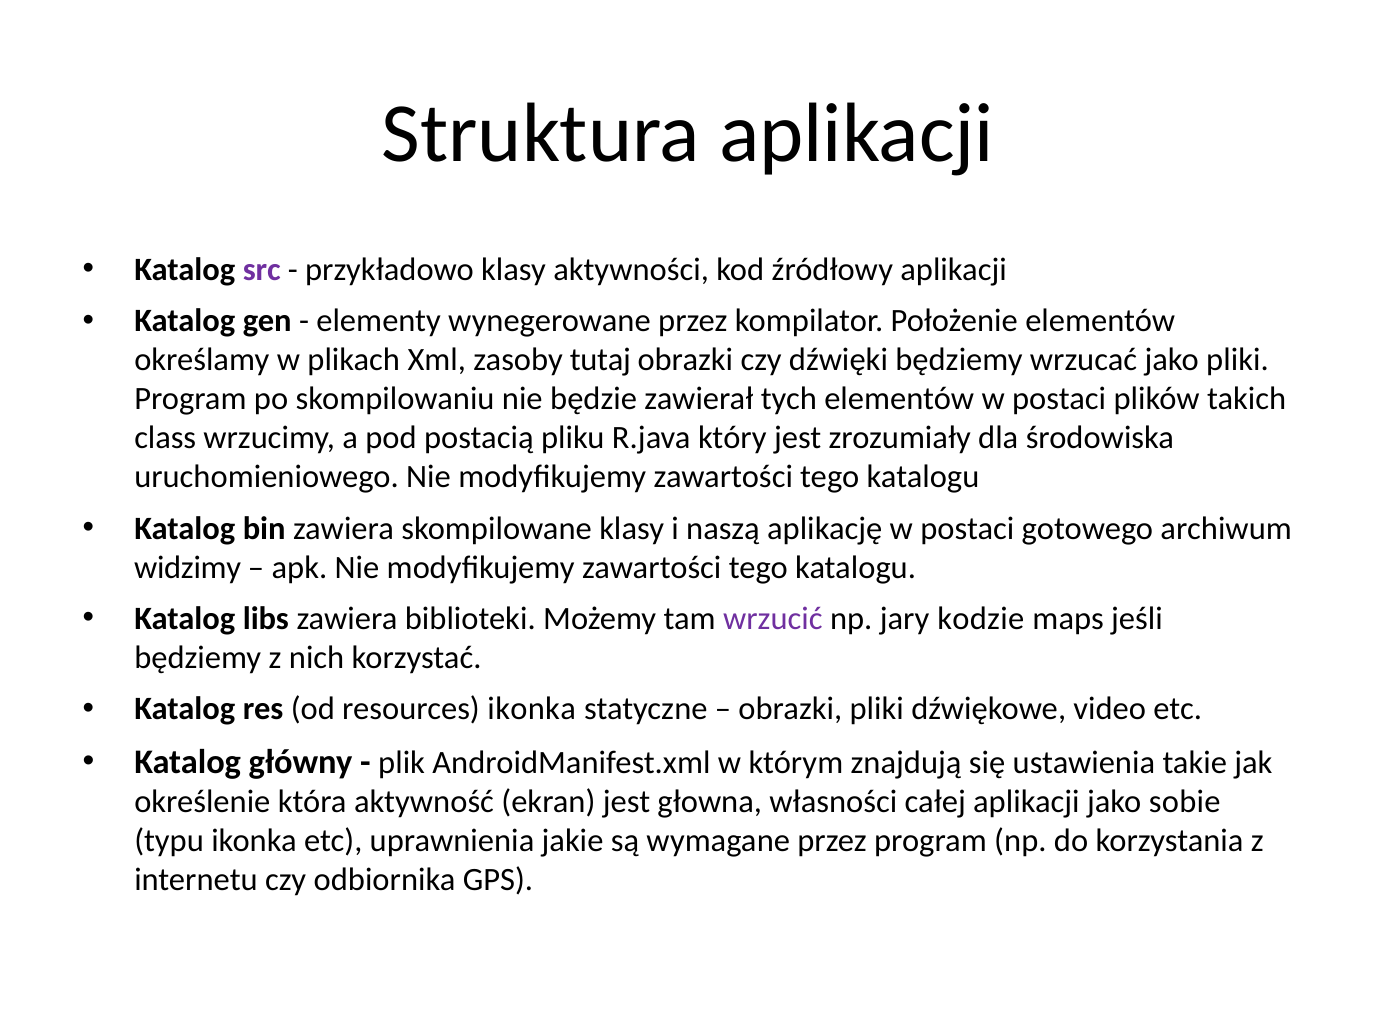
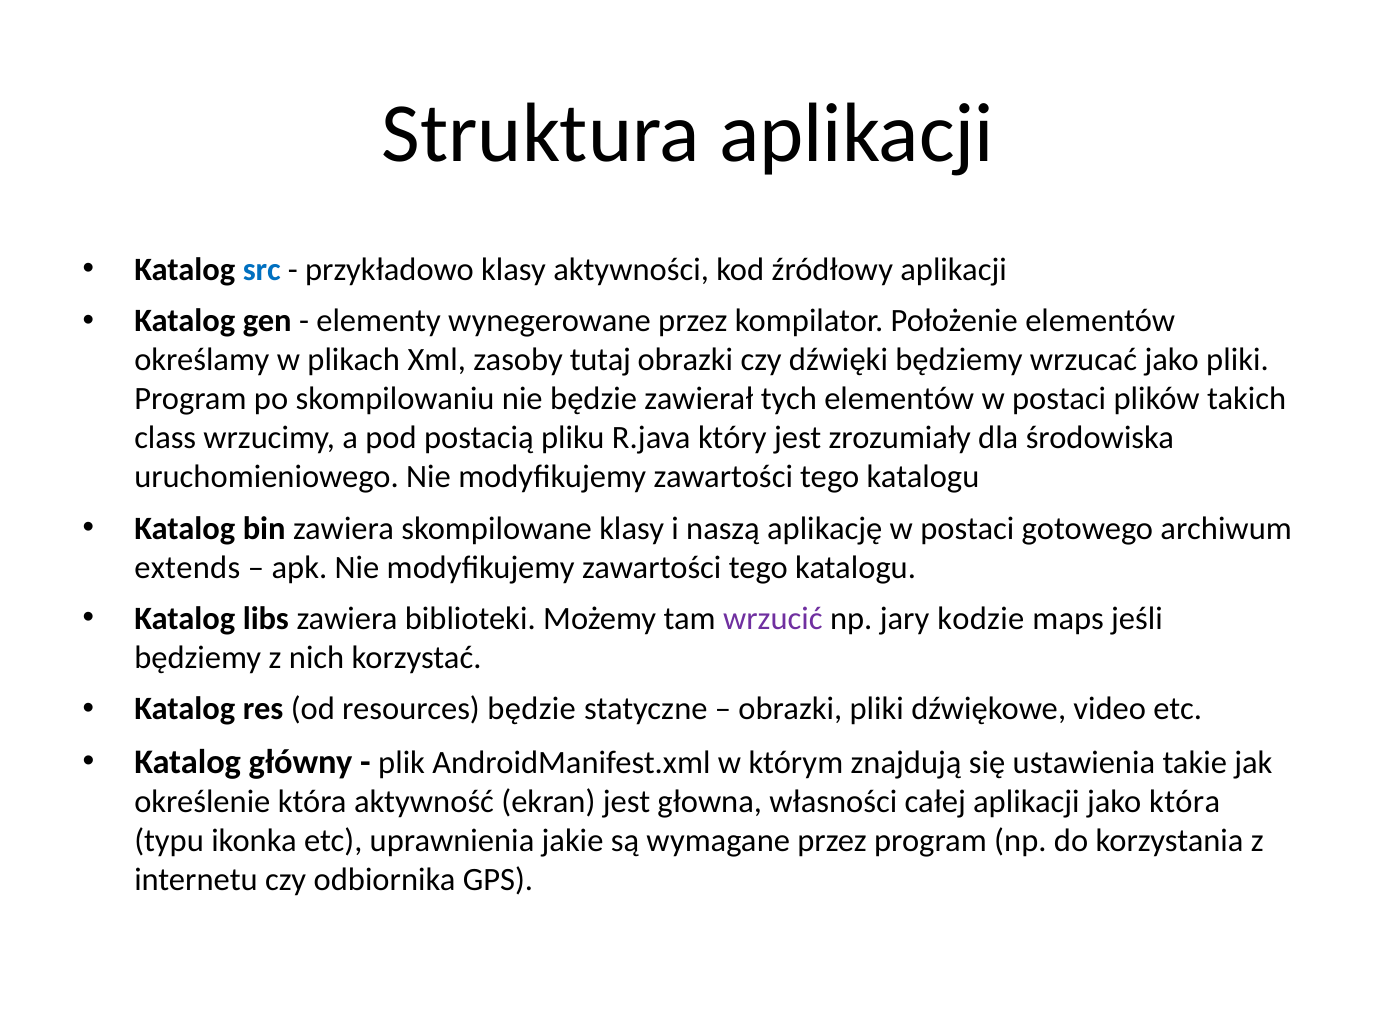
src colour: purple -> blue (262, 270)
widzimy: widzimy -> extends (187, 567)
resources ikonka: ikonka -> będzie (532, 709)
jako sobie: sobie -> która (1185, 802)
